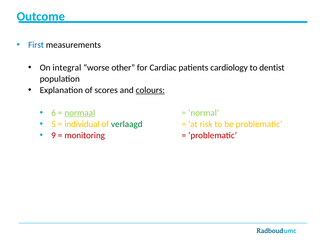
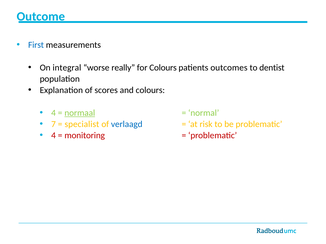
other: other -> really (123, 68)
for Cardiac: Cardiac -> Colours (163, 68)
cardiology: cardiology -> outcomes (229, 68)
colours underline: present -> none (150, 90)
6: 6 -> 4 (54, 113)
5: 5 -> 7 (54, 124)
individual: individual -> specialist (82, 124)
verlaagd colour: green -> blue (127, 124)
9: 9 -> 4 (54, 136)
